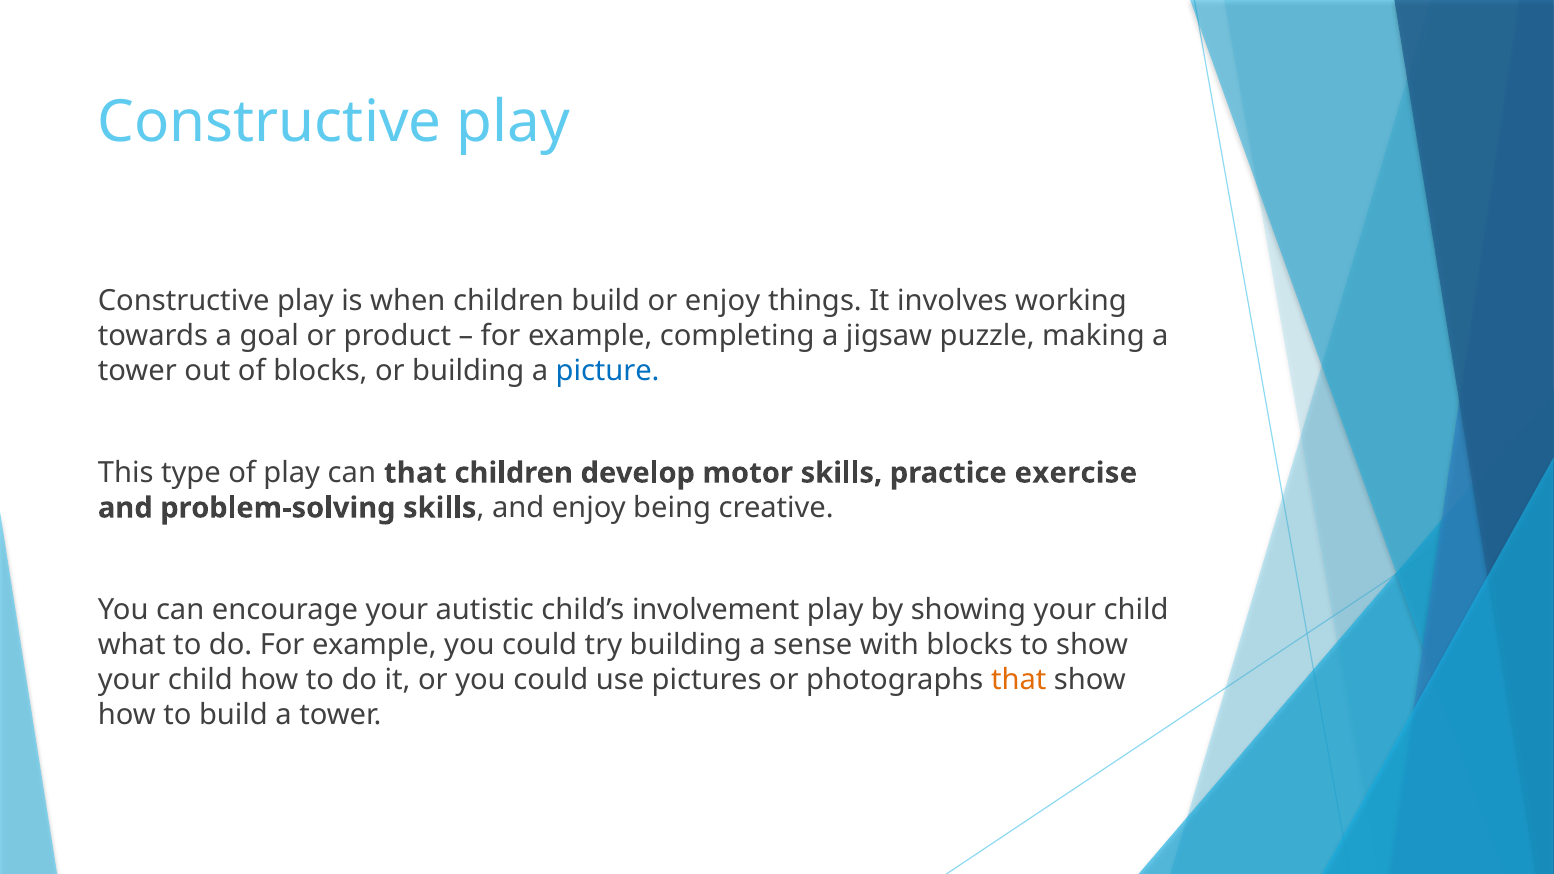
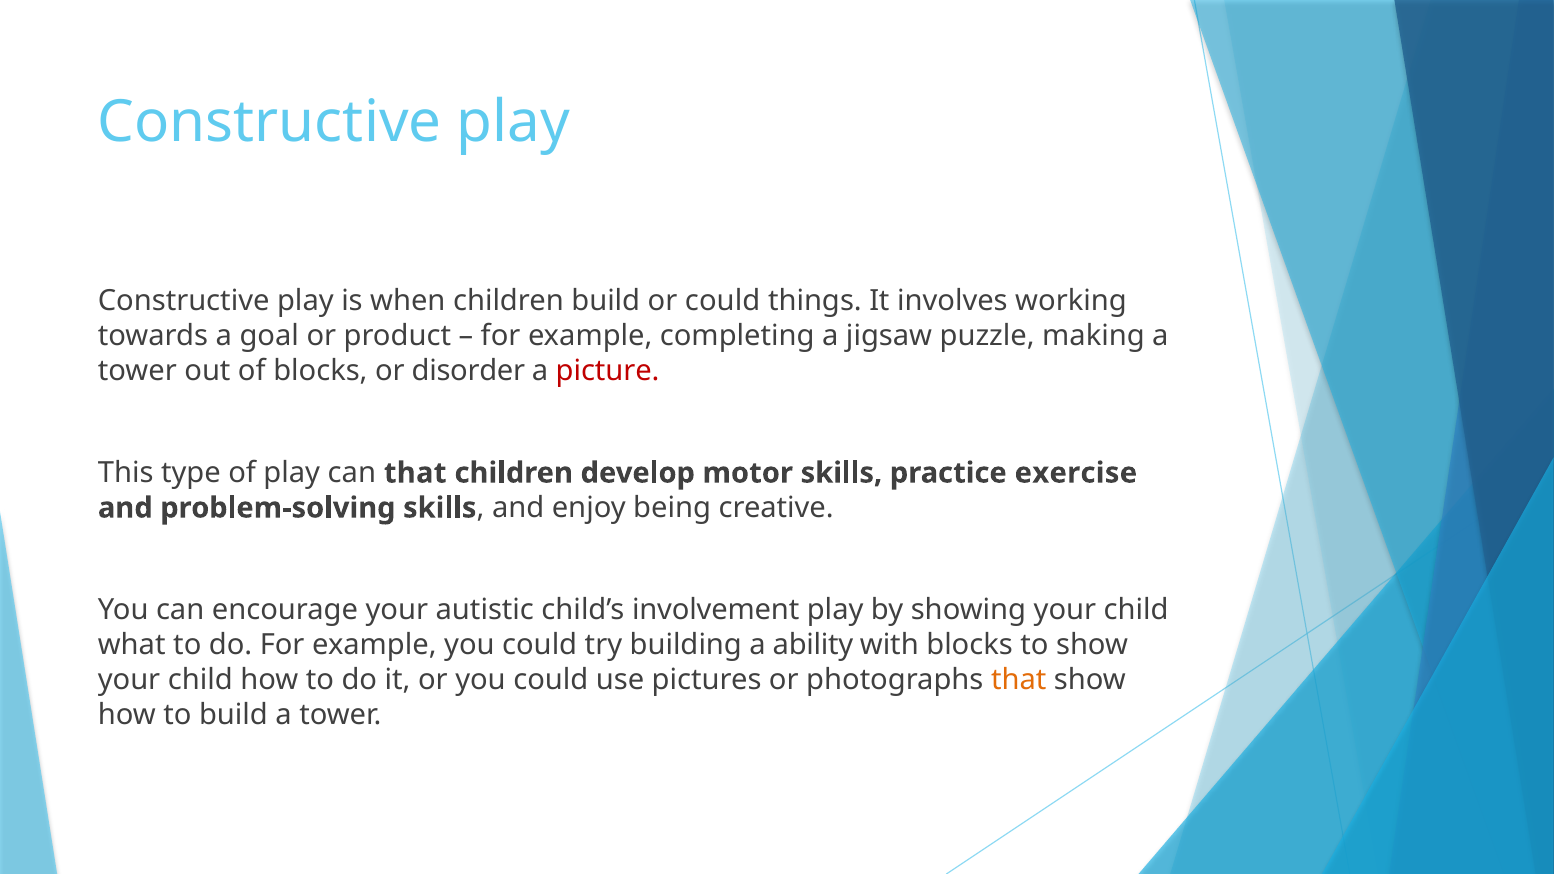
or enjoy: enjoy -> could (723, 301)
or building: building -> disorder (468, 371)
picture colour: blue -> red (608, 371)
sense: sense -> ability (813, 645)
